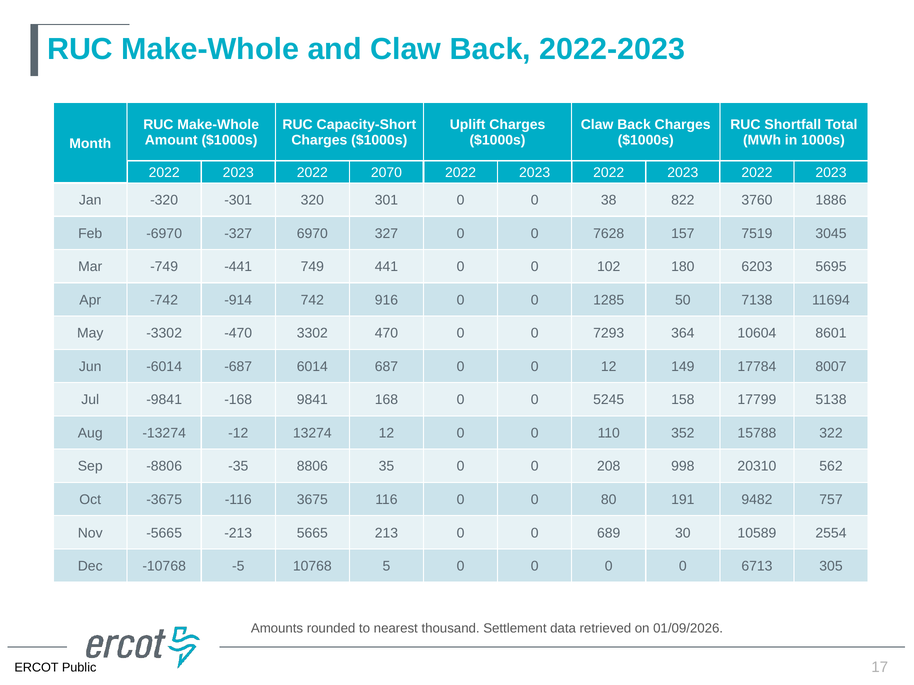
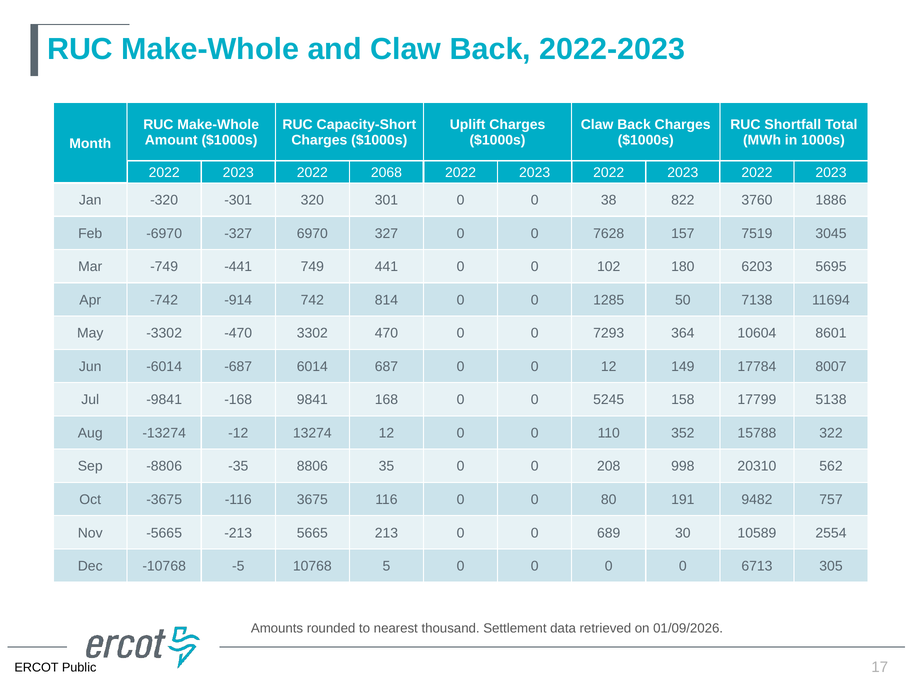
2070: 2070 -> 2068 (386, 173)
916: 916 -> 814 (386, 300)
